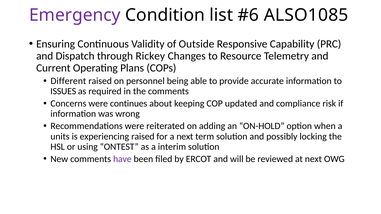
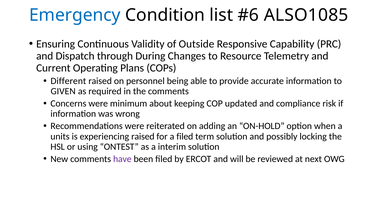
Emergency colour: purple -> blue (75, 15)
Rickey: Rickey -> During (150, 56)
ISSUES: ISSUES -> GIVEN (63, 91)
continues: continues -> minimum (129, 104)
a next: next -> filed (185, 137)
